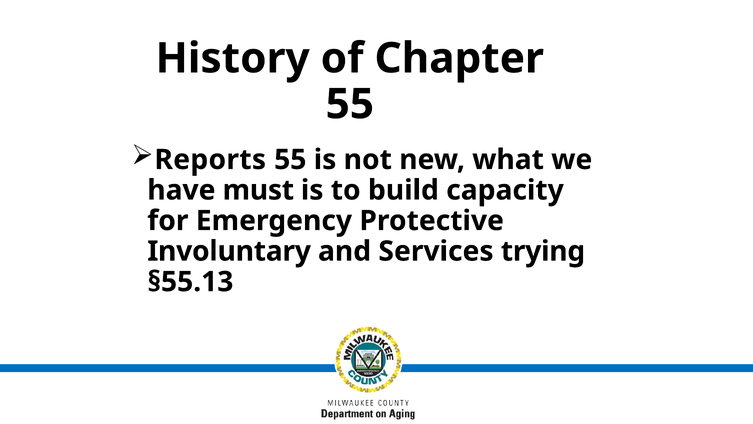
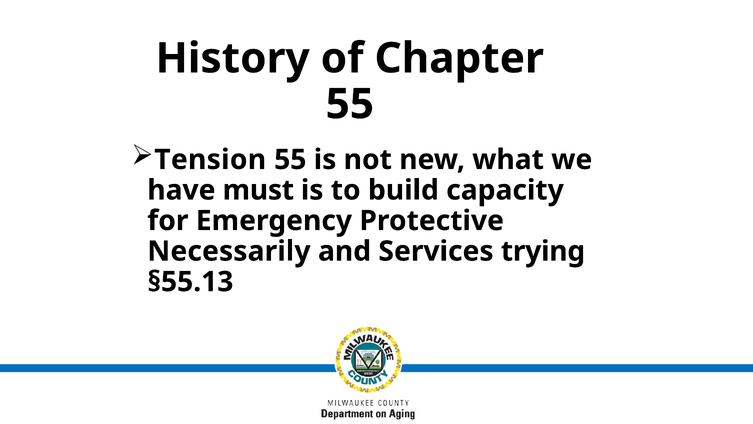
Reports: Reports -> Tension (210, 160)
Involuntary: Involuntary -> Necessarily (229, 251)
